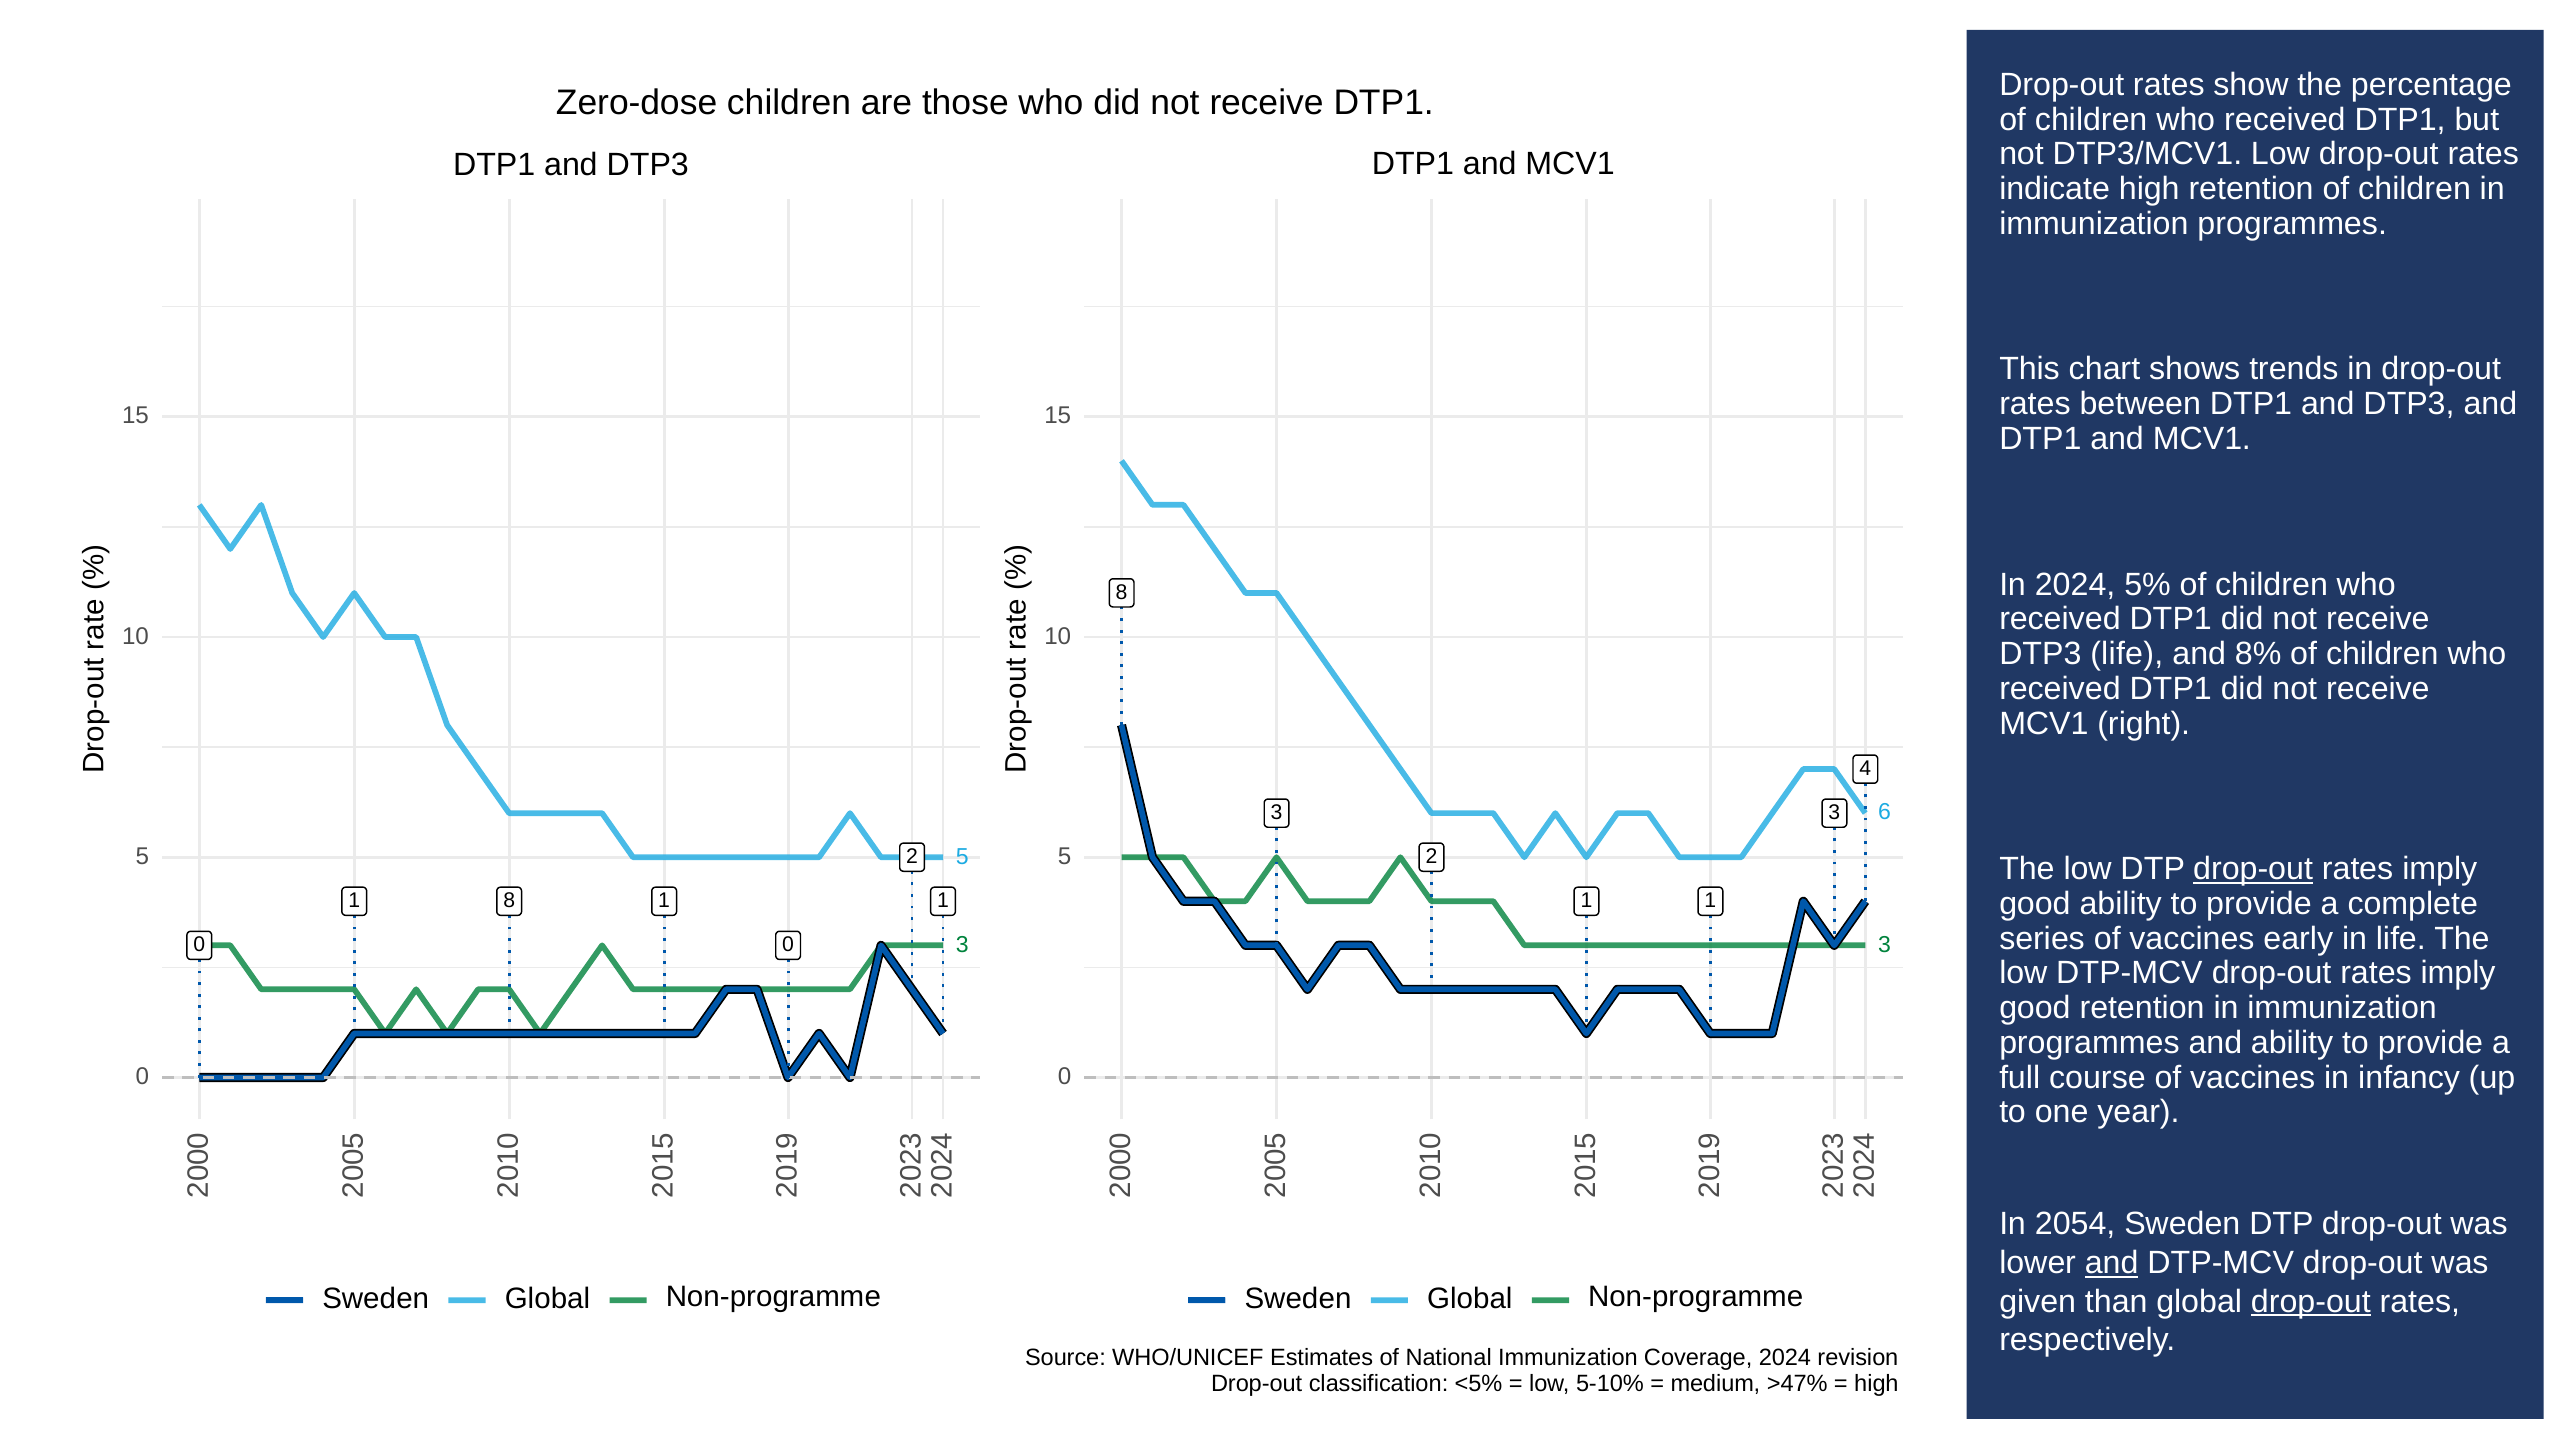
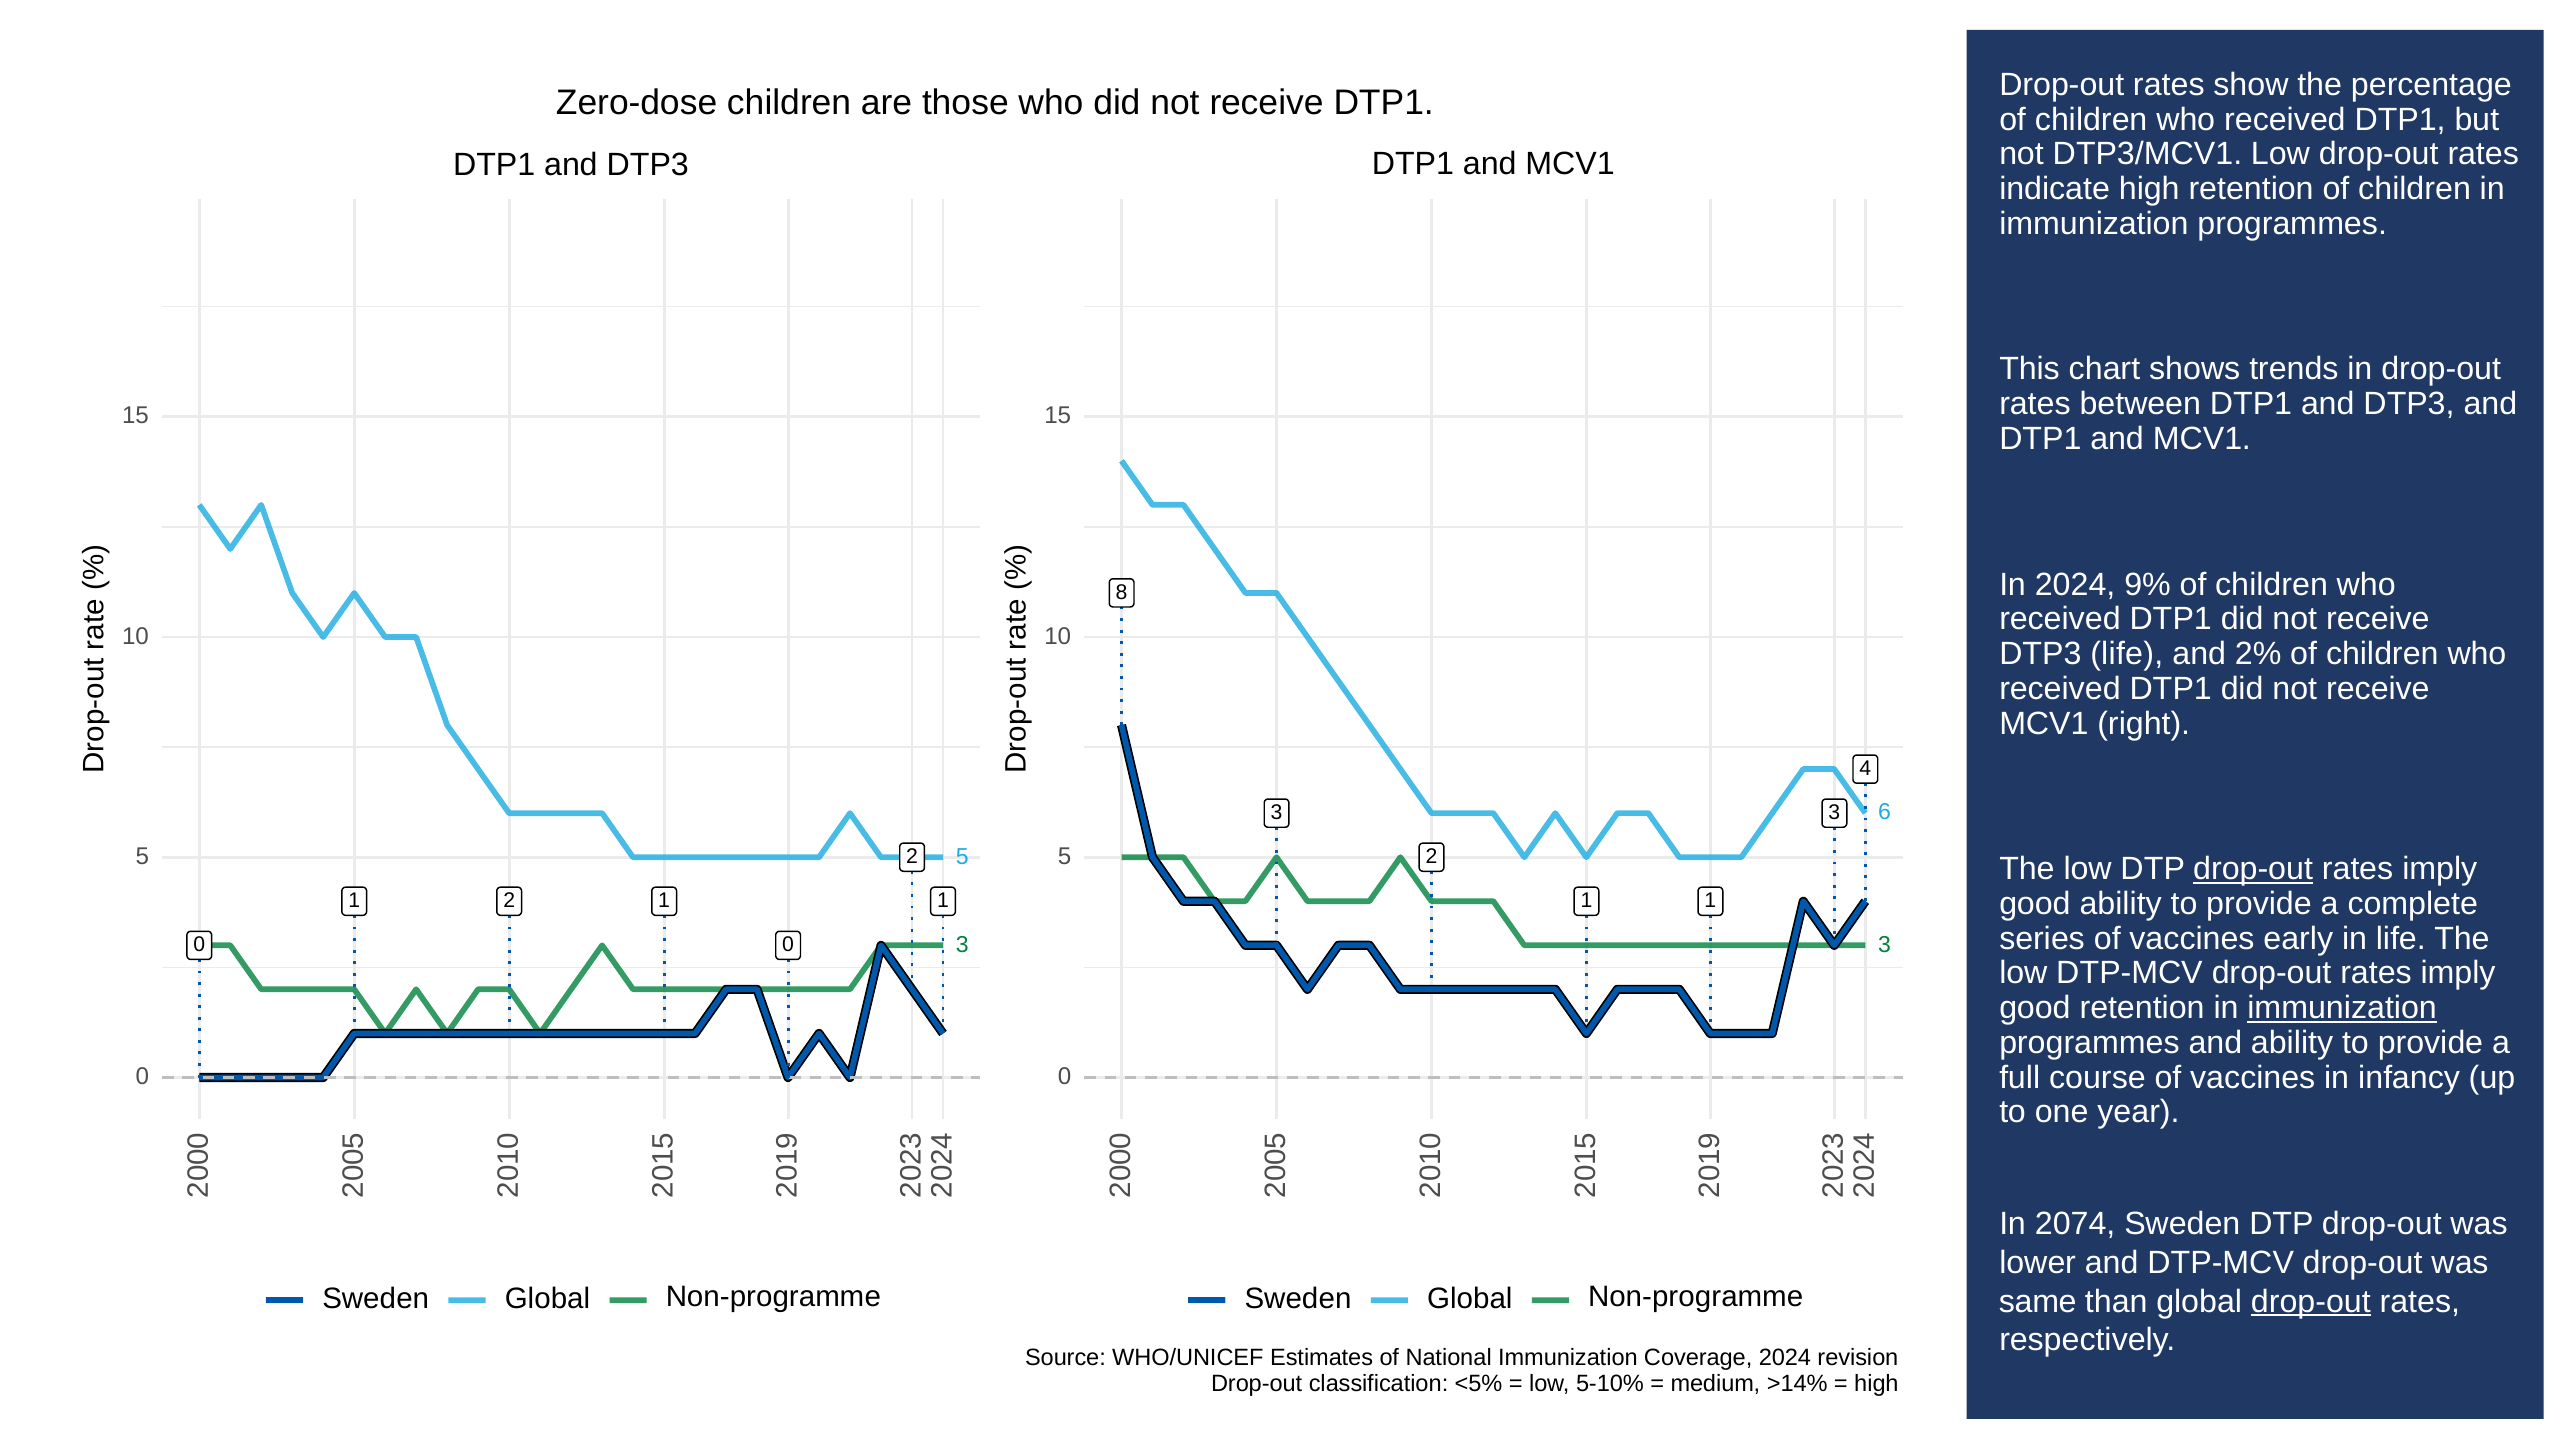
5%: 5% -> 9% (2147, 584)
8%: 8% -> 2% (2258, 654)
1 8: 8 -> 2 (509, 901)
immunization underline: none -> present (2342, 1008)
2054: 2054 -> 2074 (2075, 1224)
and underline: present -> none (2112, 1263)
given: given -> same (2038, 1302)
>47%: >47% -> >14% (1797, 1383)
